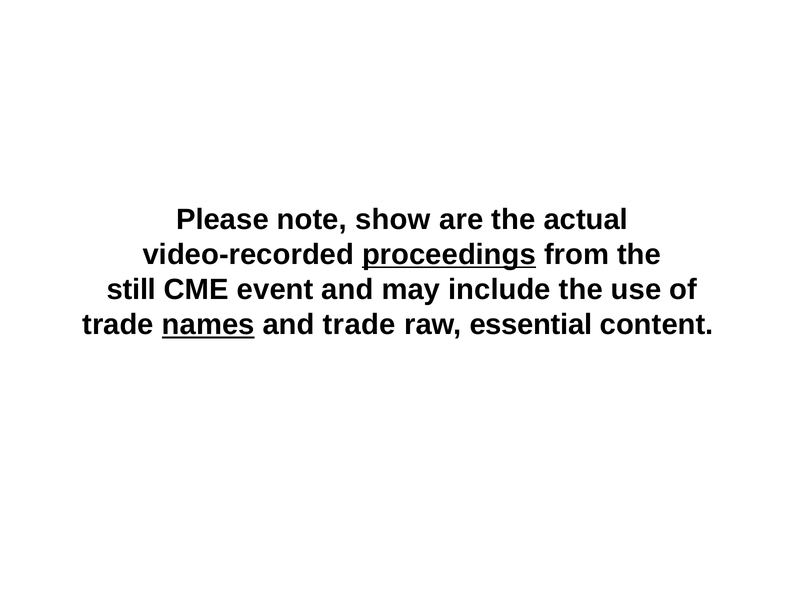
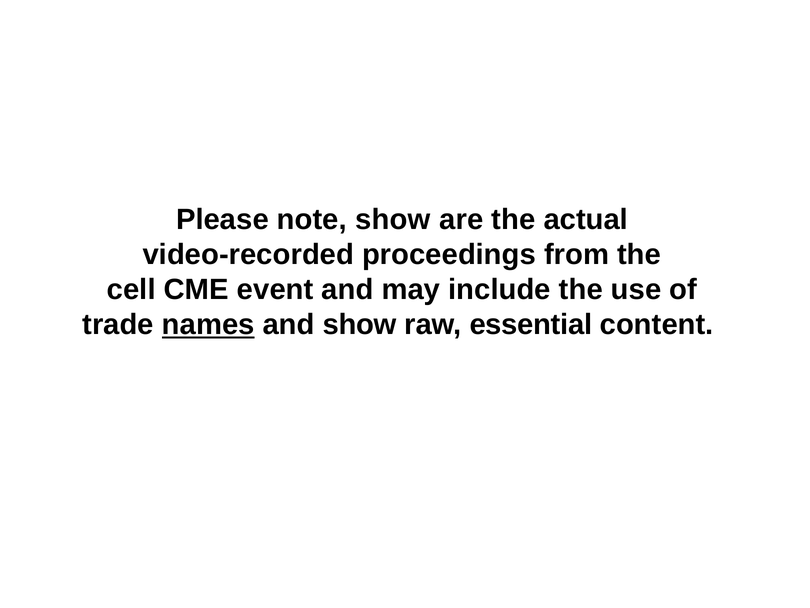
proceedings underline: present -> none (449, 254)
still: still -> cell (131, 289)
and trade: trade -> show (360, 325)
